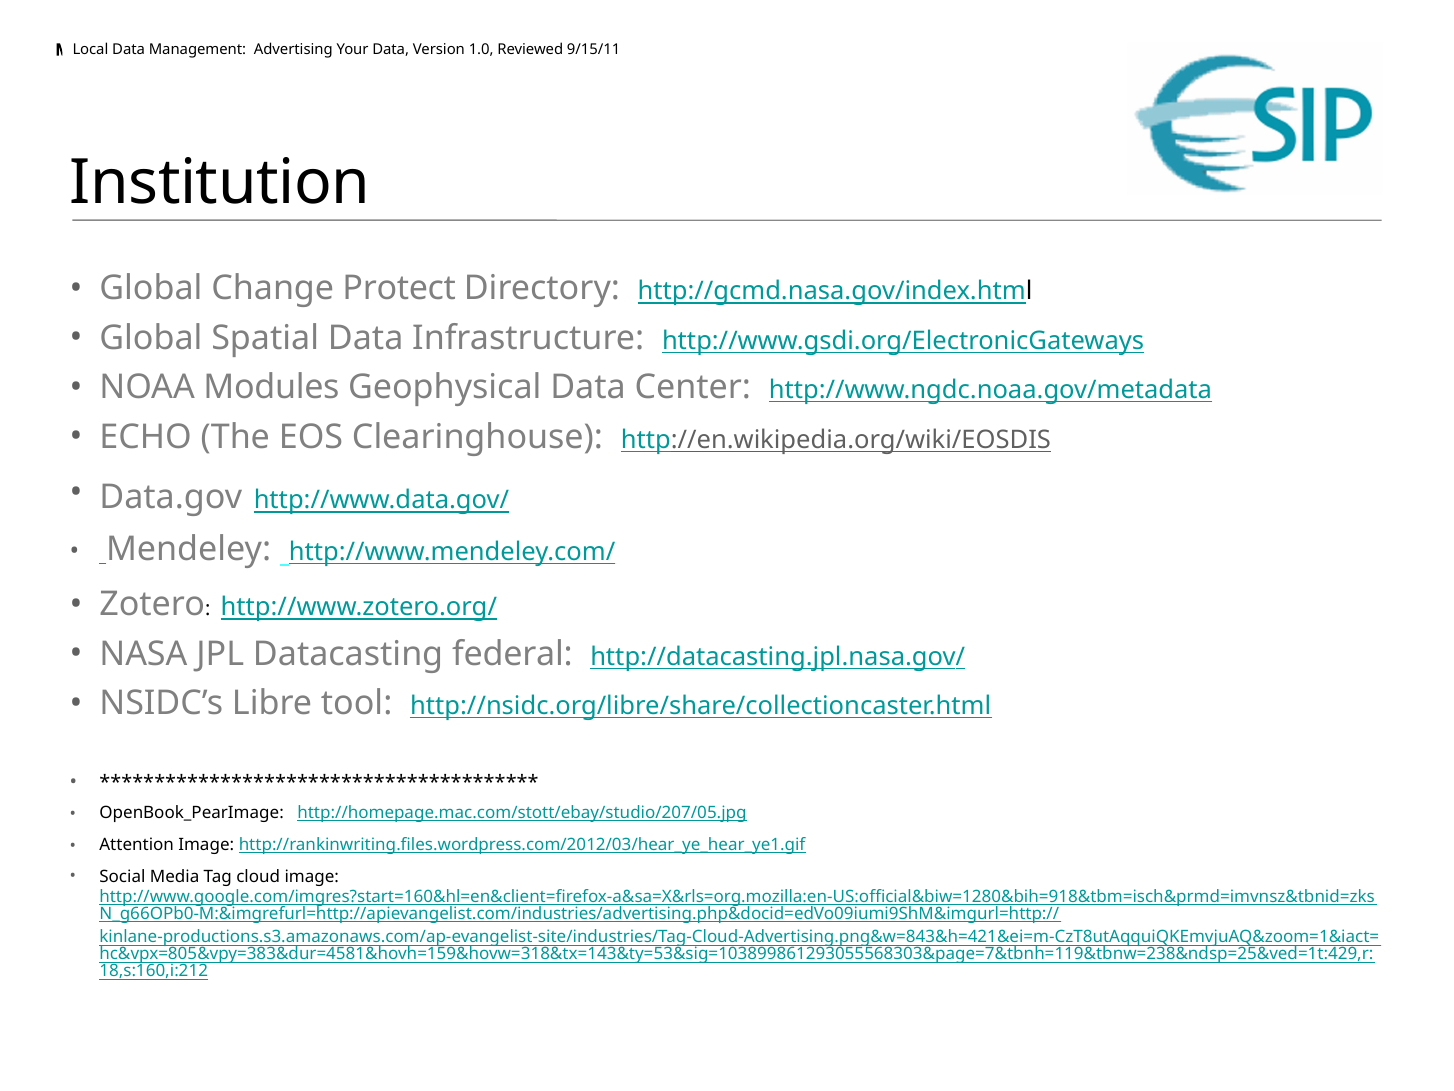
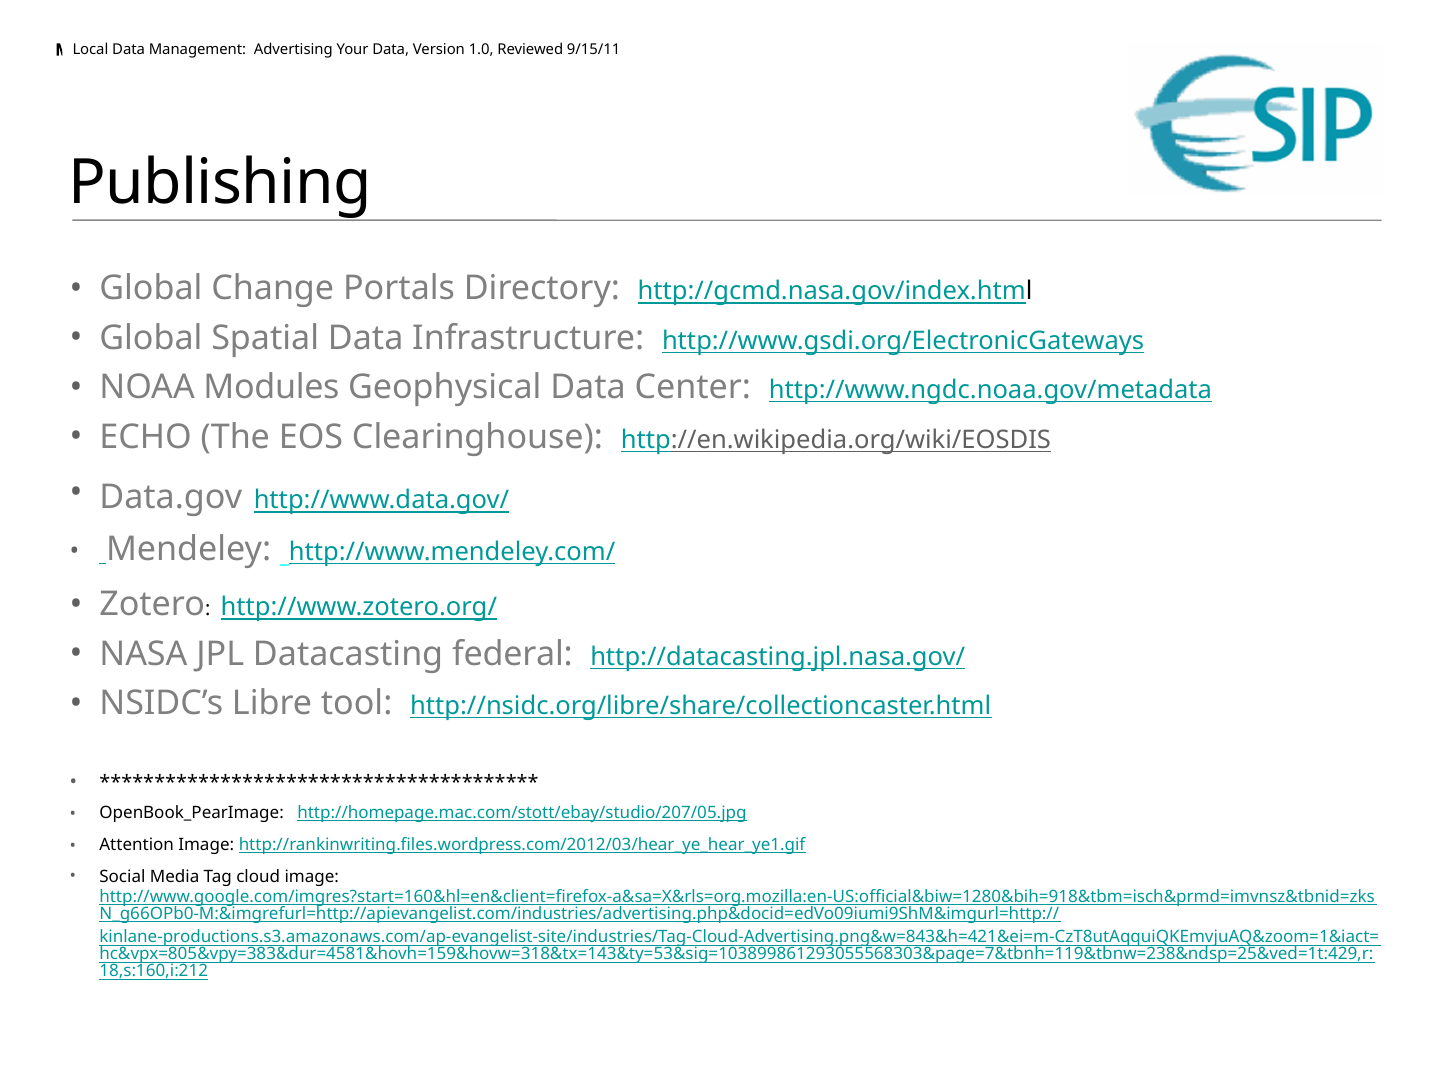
Institution: Institution -> Publishing (220, 183)
Protect: Protect -> Portals (399, 288)
